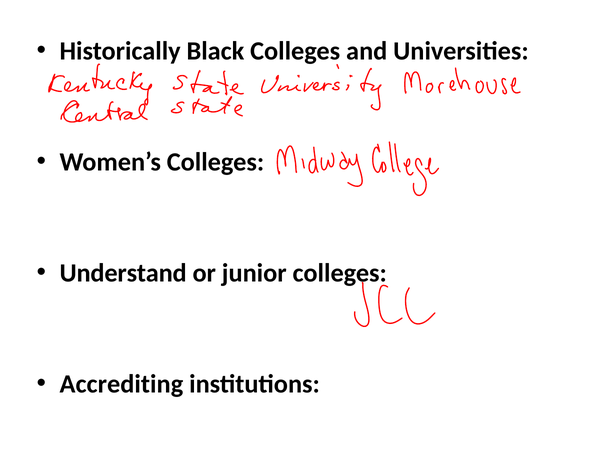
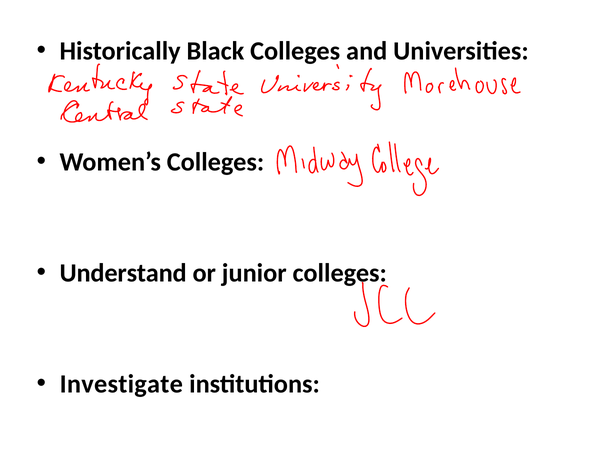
Accrediting: Accrediting -> Investigate (121, 384)
